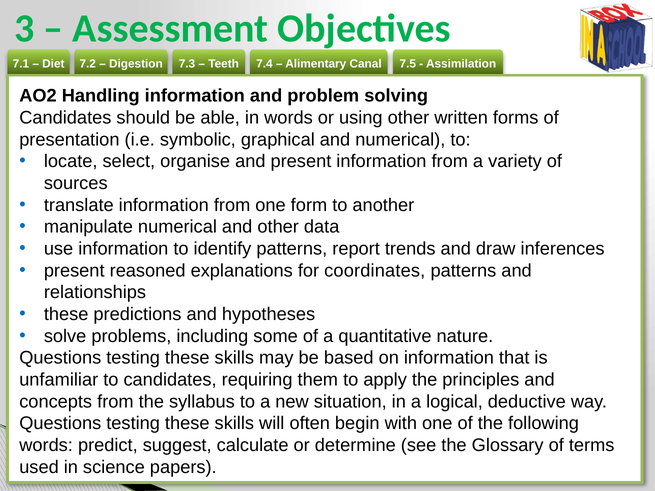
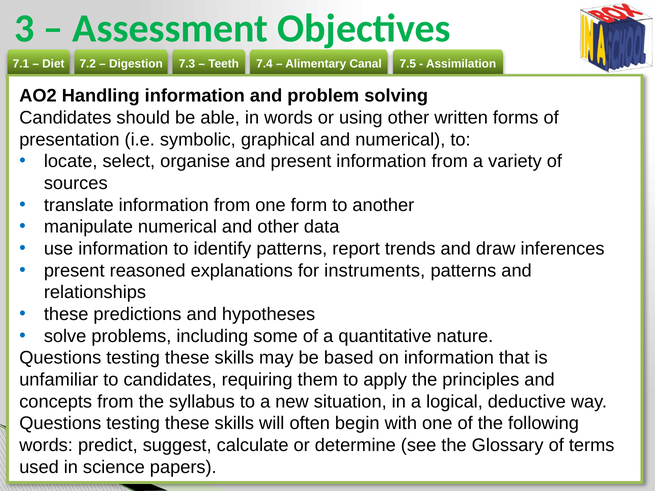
coordinates: coordinates -> instruments (375, 271)
